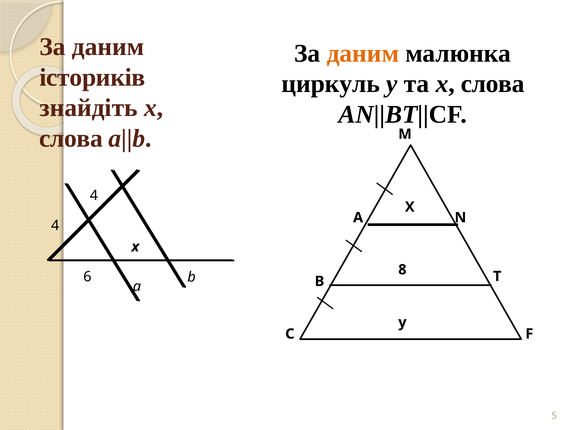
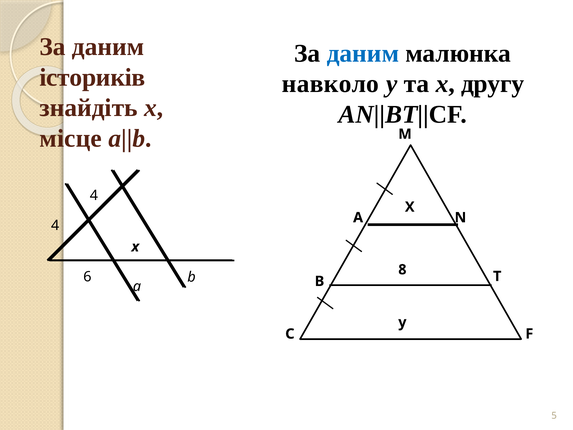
даним colour: orange -> blue (363, 53)
циркуль: циркуль -> навколо (331, 84)
та x слова: слова -> другу (493, 84)
слова: слова -> місце (71, 138)
